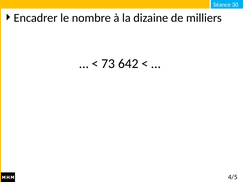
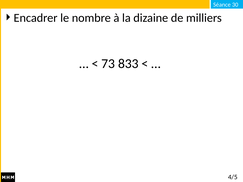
642: 642 -> 833 (128, 64)
